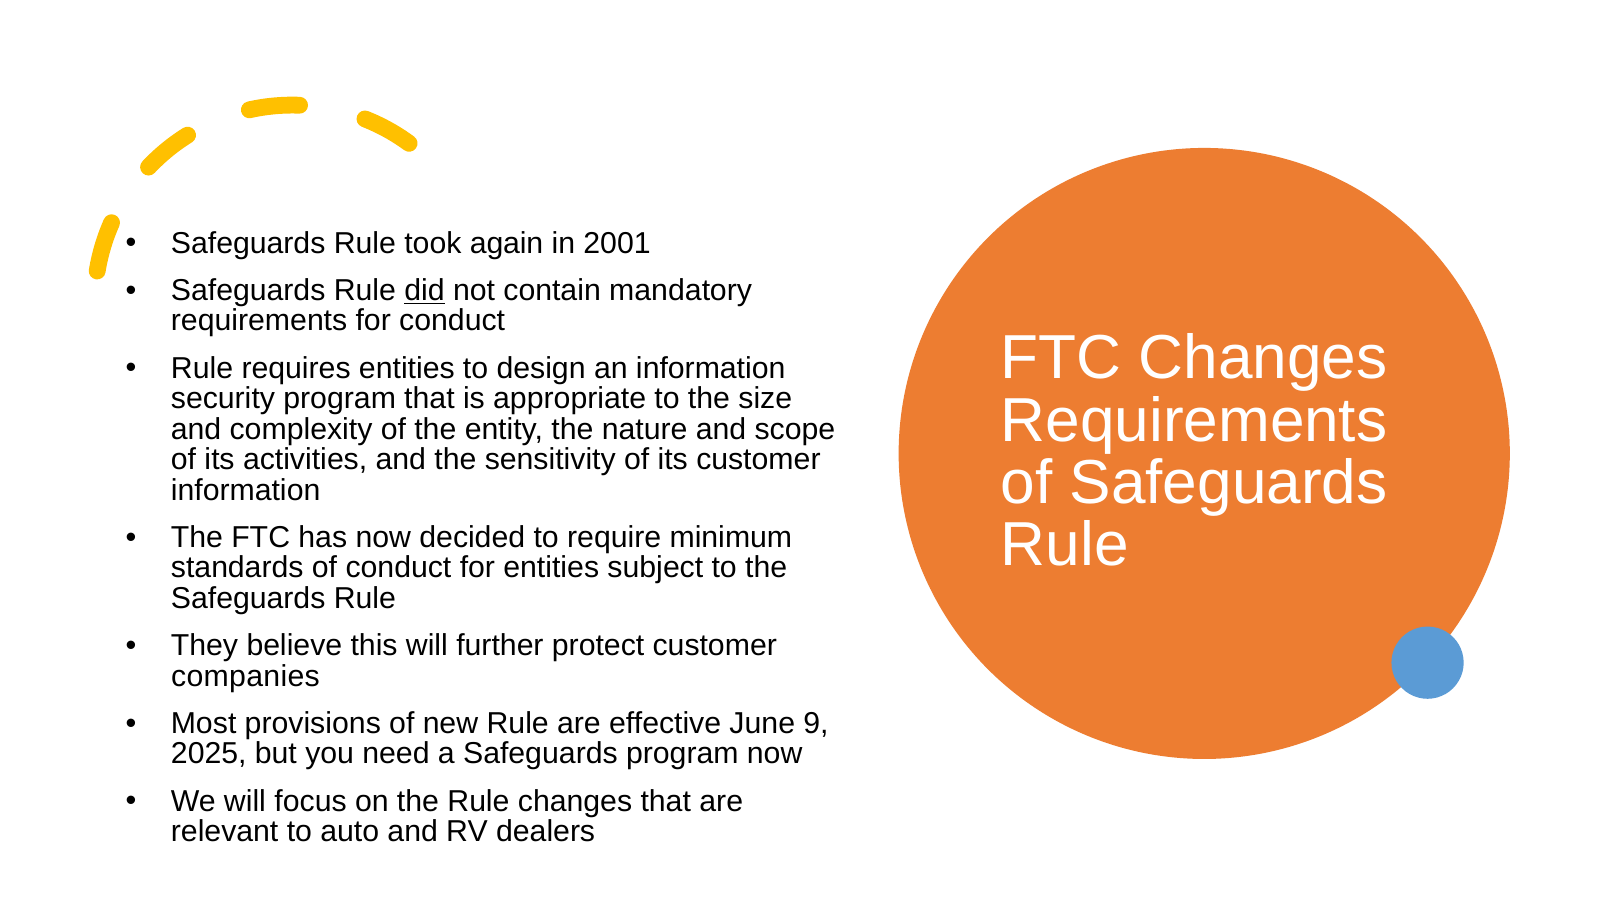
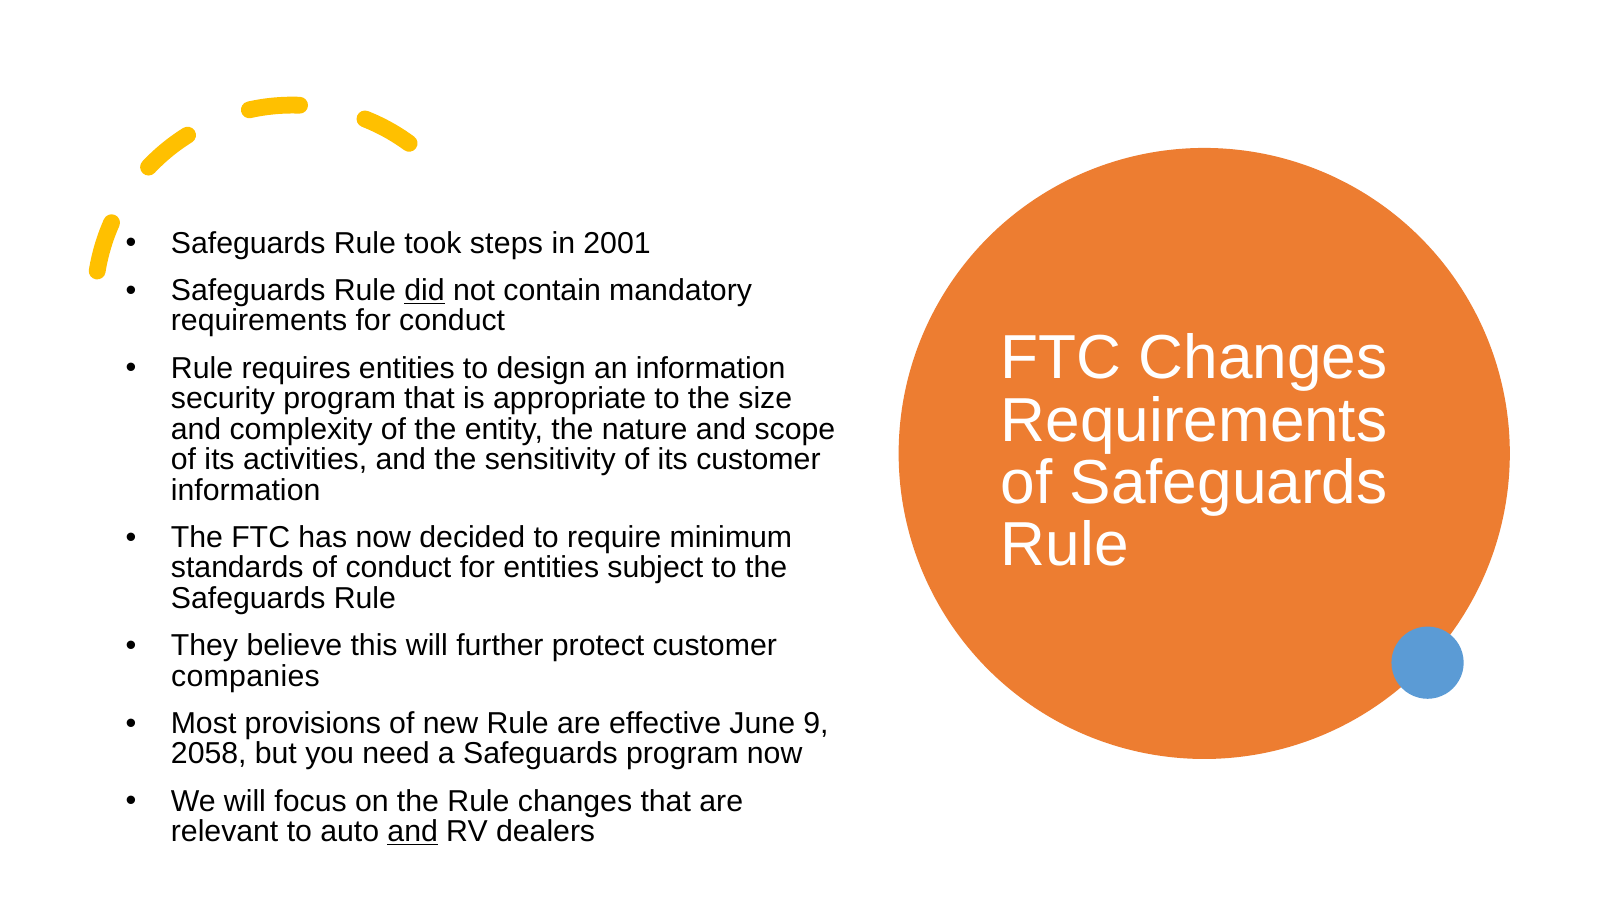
again: again -> steps (506, 243)
2025: 2025 -> 2058 (209, 754)
and underline: none -> present (413, 832)
